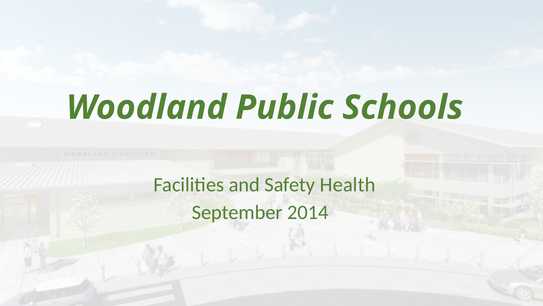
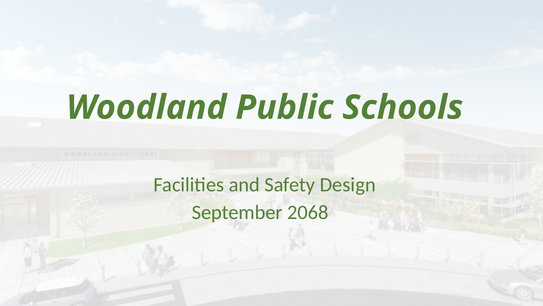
Health: Health -> Design (348, 184)
2014: 2014 -> 2068 (308, 212)
